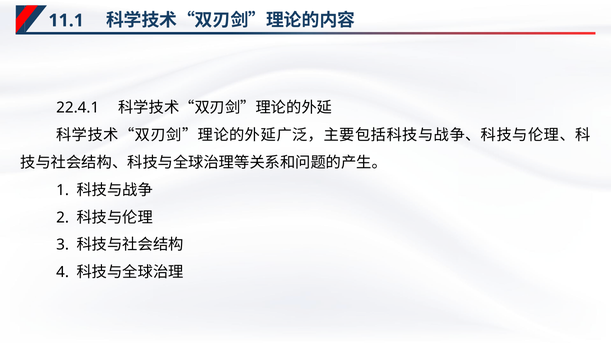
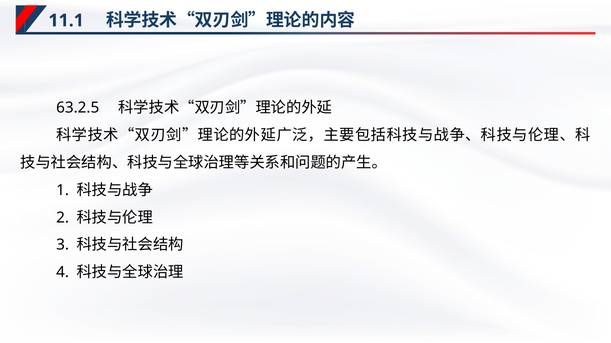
22.4.1: 22.4.1 -> 63.2.5 (78, 108)
